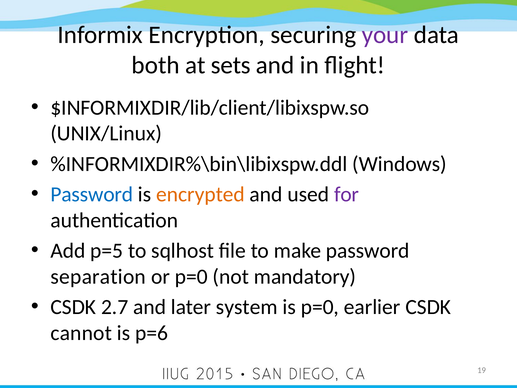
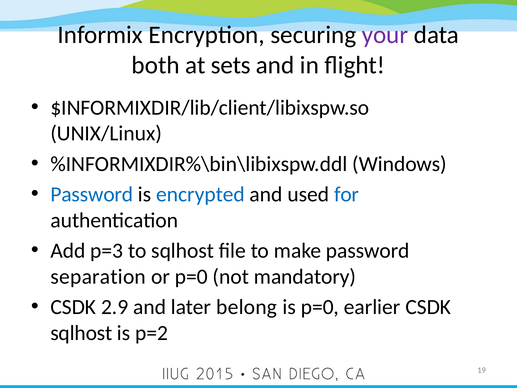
encrypted colour: orange -> blue (201, 194)
for colour: purple -> blue (347, 194)
p=5: p=5 -> p=3 (107, 251)
2.7: 2.7 -> 2.9 (115, 307)
system: system -> belong (247, 307)
cannot: cannot -> sqlhost (81, 333)
p=6: p=6 -> p=2 (152, 333)
